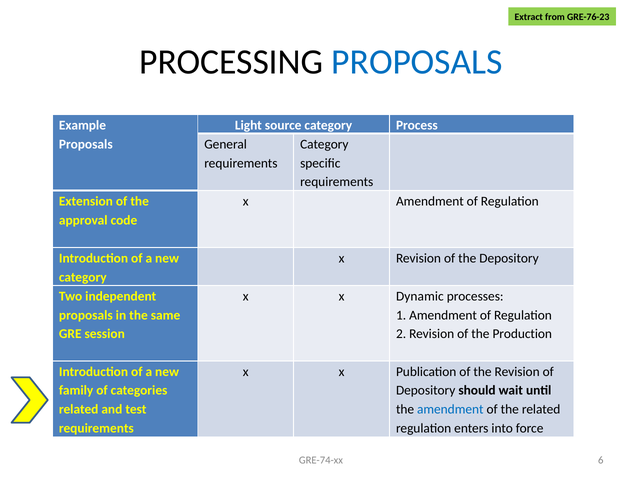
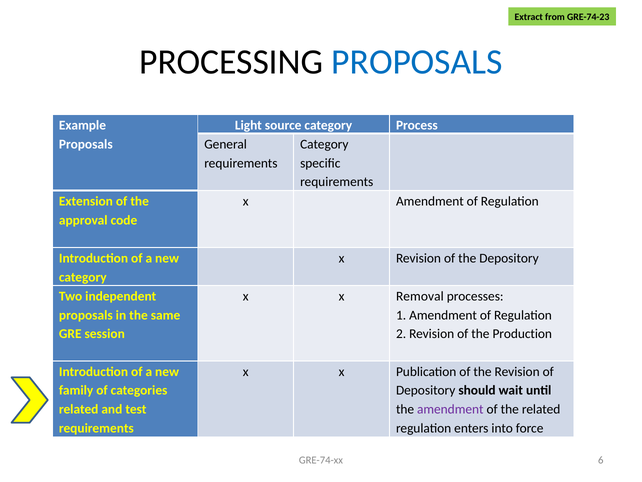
GRE-76-23: GRE-76-23 -> GRE-74-23 (588, 17)
Dynamic: Dynamic -> Removal (420, 296)
amendment colour: blue -> purple (450, 409)
